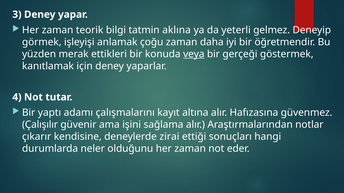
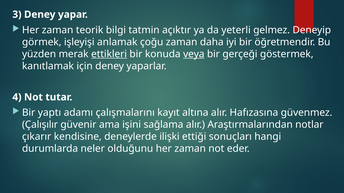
aklına: aklına -> açıktır (177, 30)
ettikleri underline: none -> present (109, 54)
zirai: zirai -> ilişki (169, 137)
